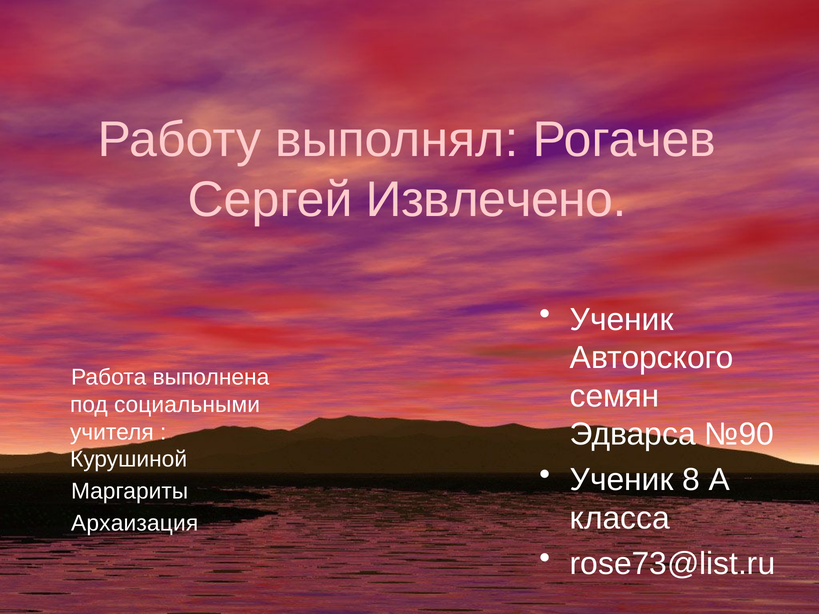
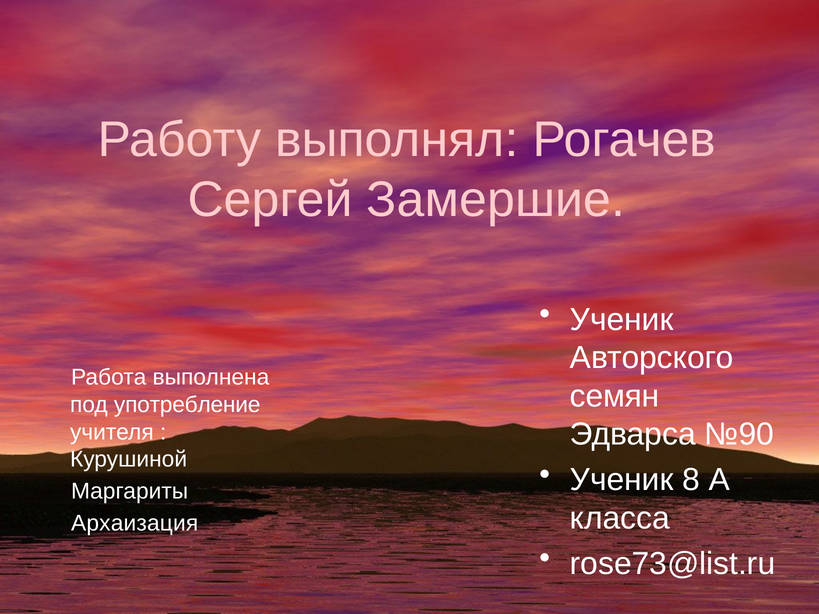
Извлечено: Извлечено -> Замершие (496, 200)
социальными: социальными -> употребление (187, 405)
